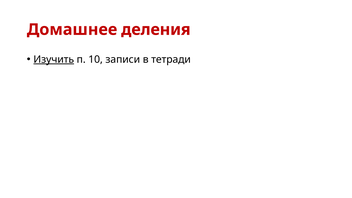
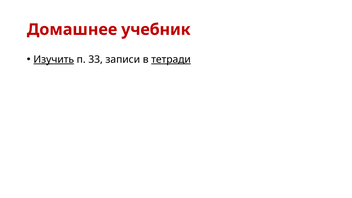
деления: деления -> учебник (156, 30)
10: 10 -> 33 (96, 60)
тетради underline: none -> present (171, 60)
